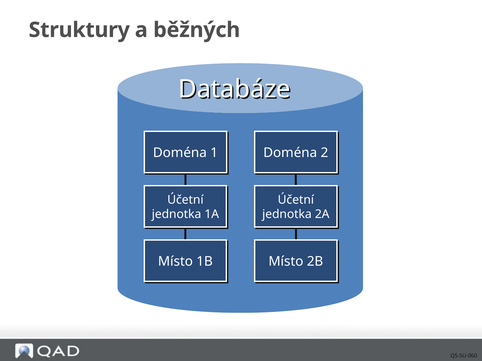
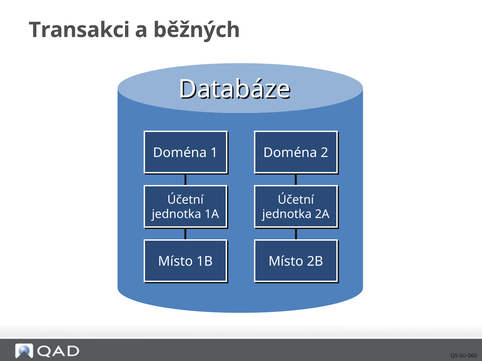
Struktury: Struktury -> Transakci (79, 30)
